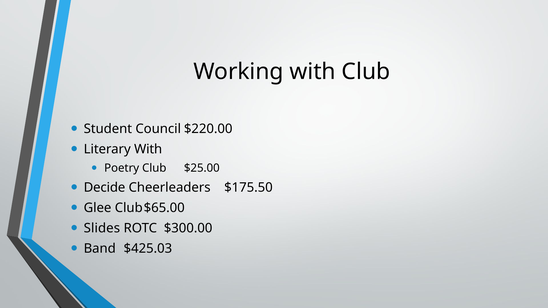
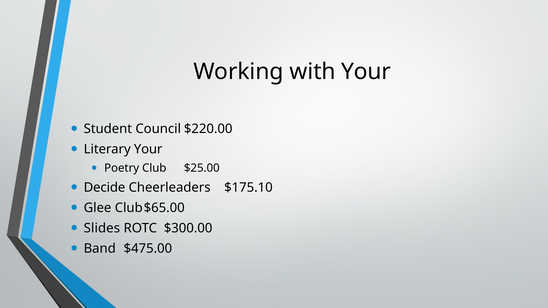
with Club: Club -> Your (366, 72)
Literary With: With -> Your (148, 149)
$175.50: $175.50 -> $175.10 (248, 188)
$425.03: $425.03 -> $475.00 (148, 249)
